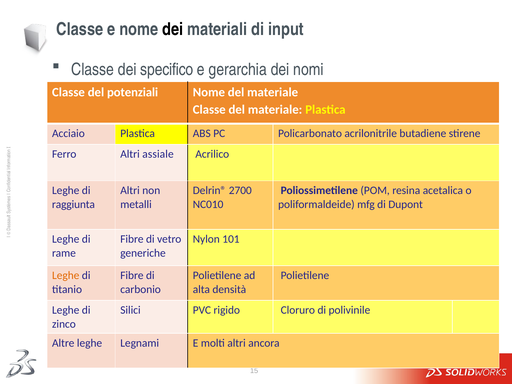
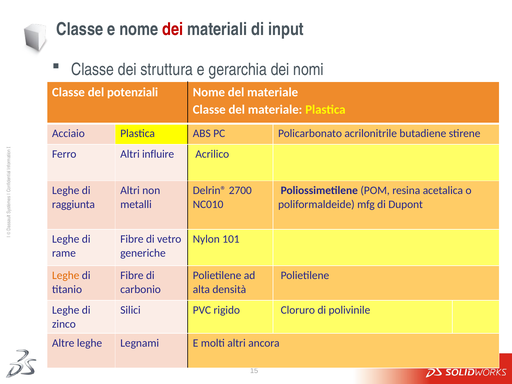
dei colour: black -> red (173, 29)
specifico: specifico -> struttura (167, 69)
assiale: assiale -> influire (158, 154)
